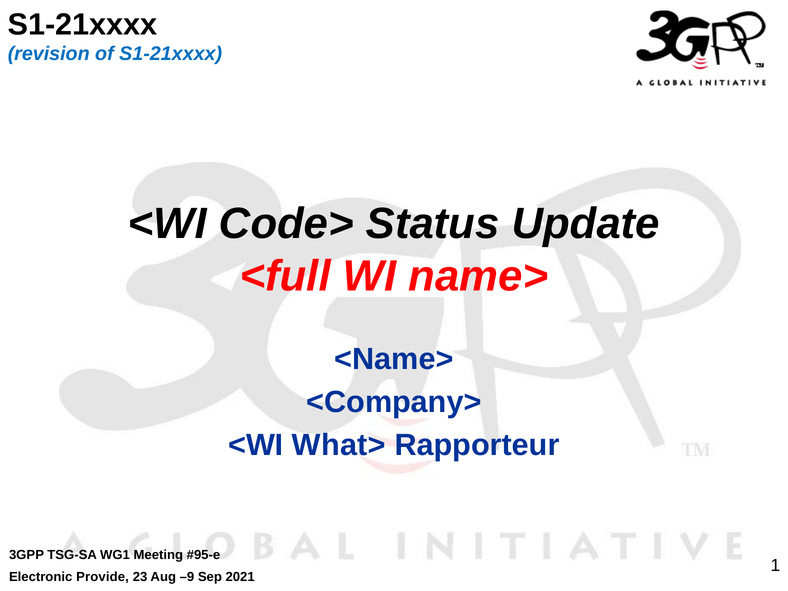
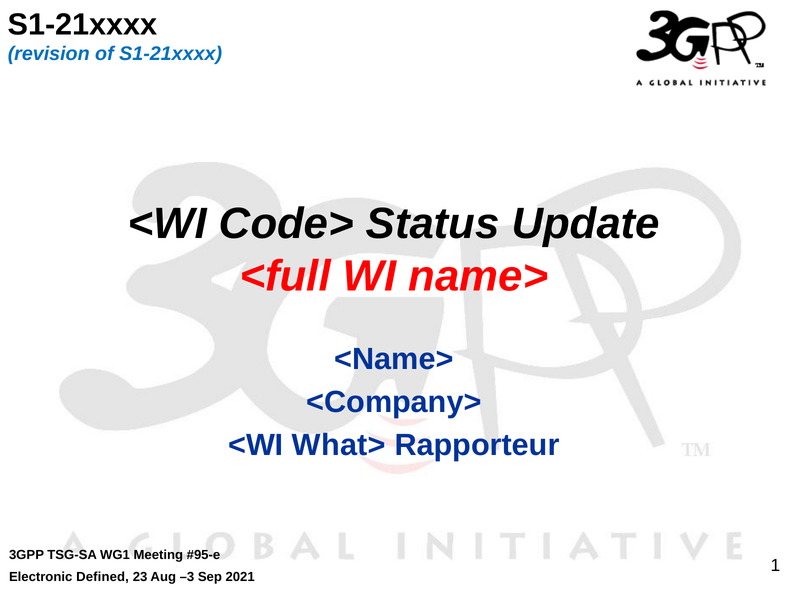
Provide: Provide -> Defined (103, 577)
–9: –9 -> –3 (187, 577)
